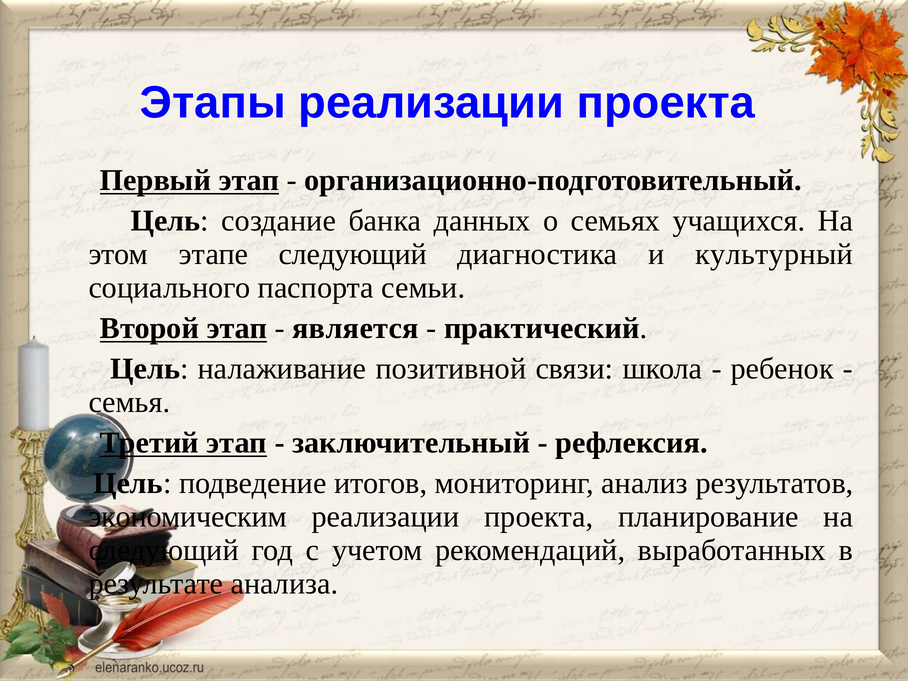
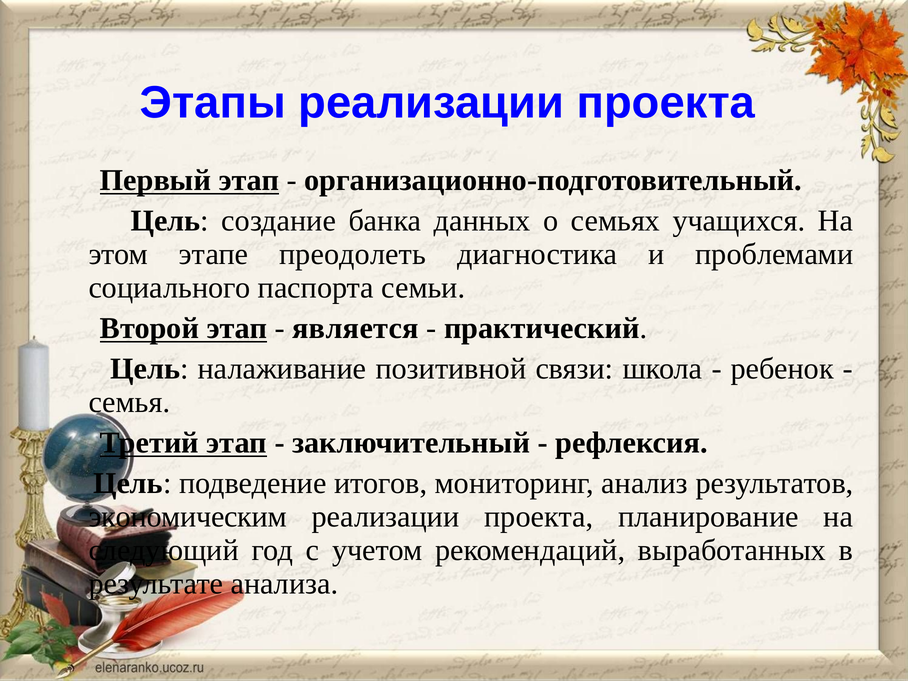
этапе следующий: следующий -> преодолеть (353, 254)
культурный: культурный -> проблемами (774, 254)
